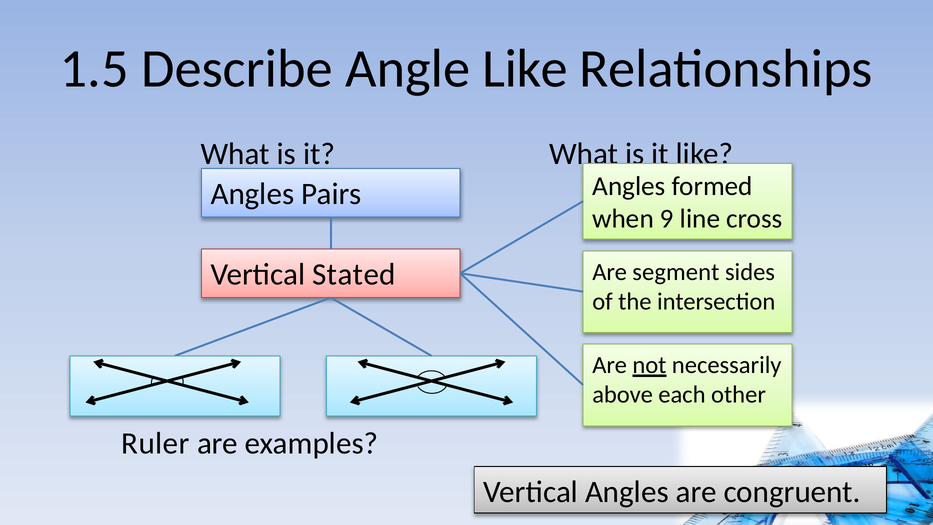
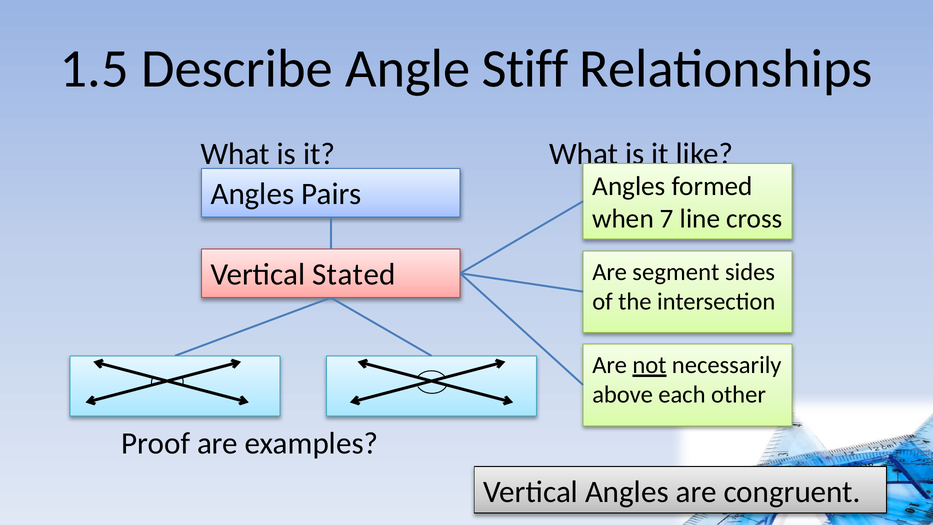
Angle Like: Like -> Stiff (525, 69)
9: 9 -> 7 (667, 219)
Ruler: Ruler -> Proof (156, 443)
